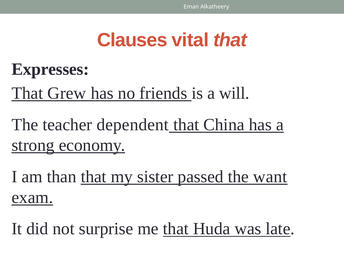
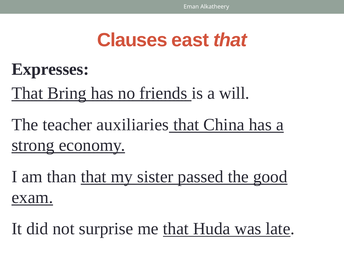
vital: vital -> east (190, 40)
Grew: Grew -> Bring (67, 93)
dependent: dependent -> auxiliaries (133, 125)
want: want -> good (270, 177)
